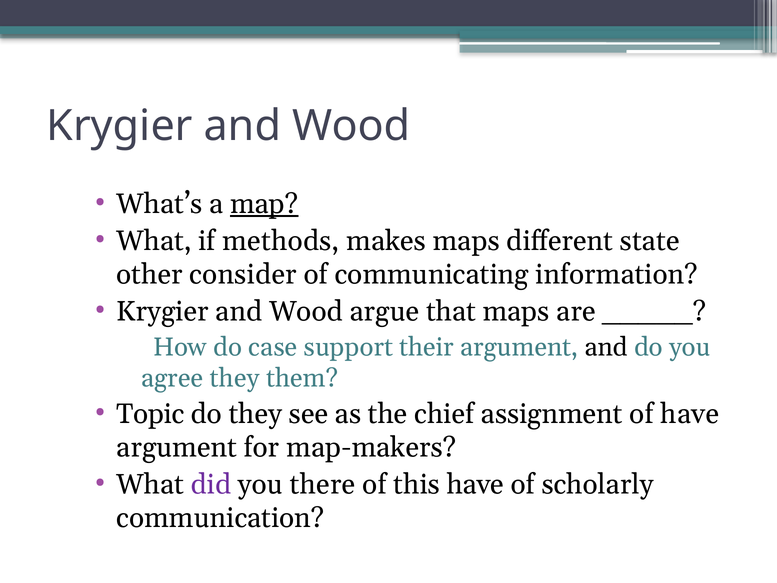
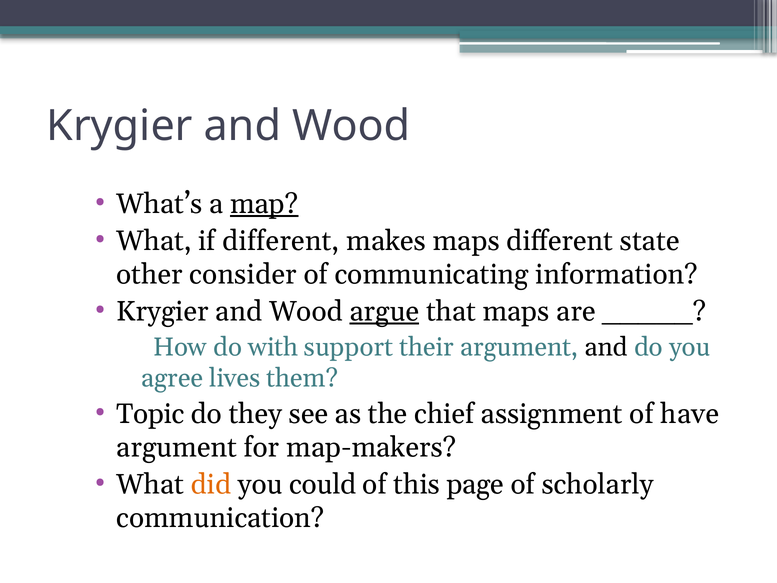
if methods: methods -> different (281, 241)
argue underline: none -> present (384, 311)
case: case -> with (273, 347)
agree they: they -> lives (235, 378)
did colour: purple -> orange (211, 484)
there: there -> could (323, 484)
this have: have -> page (475, 484)
